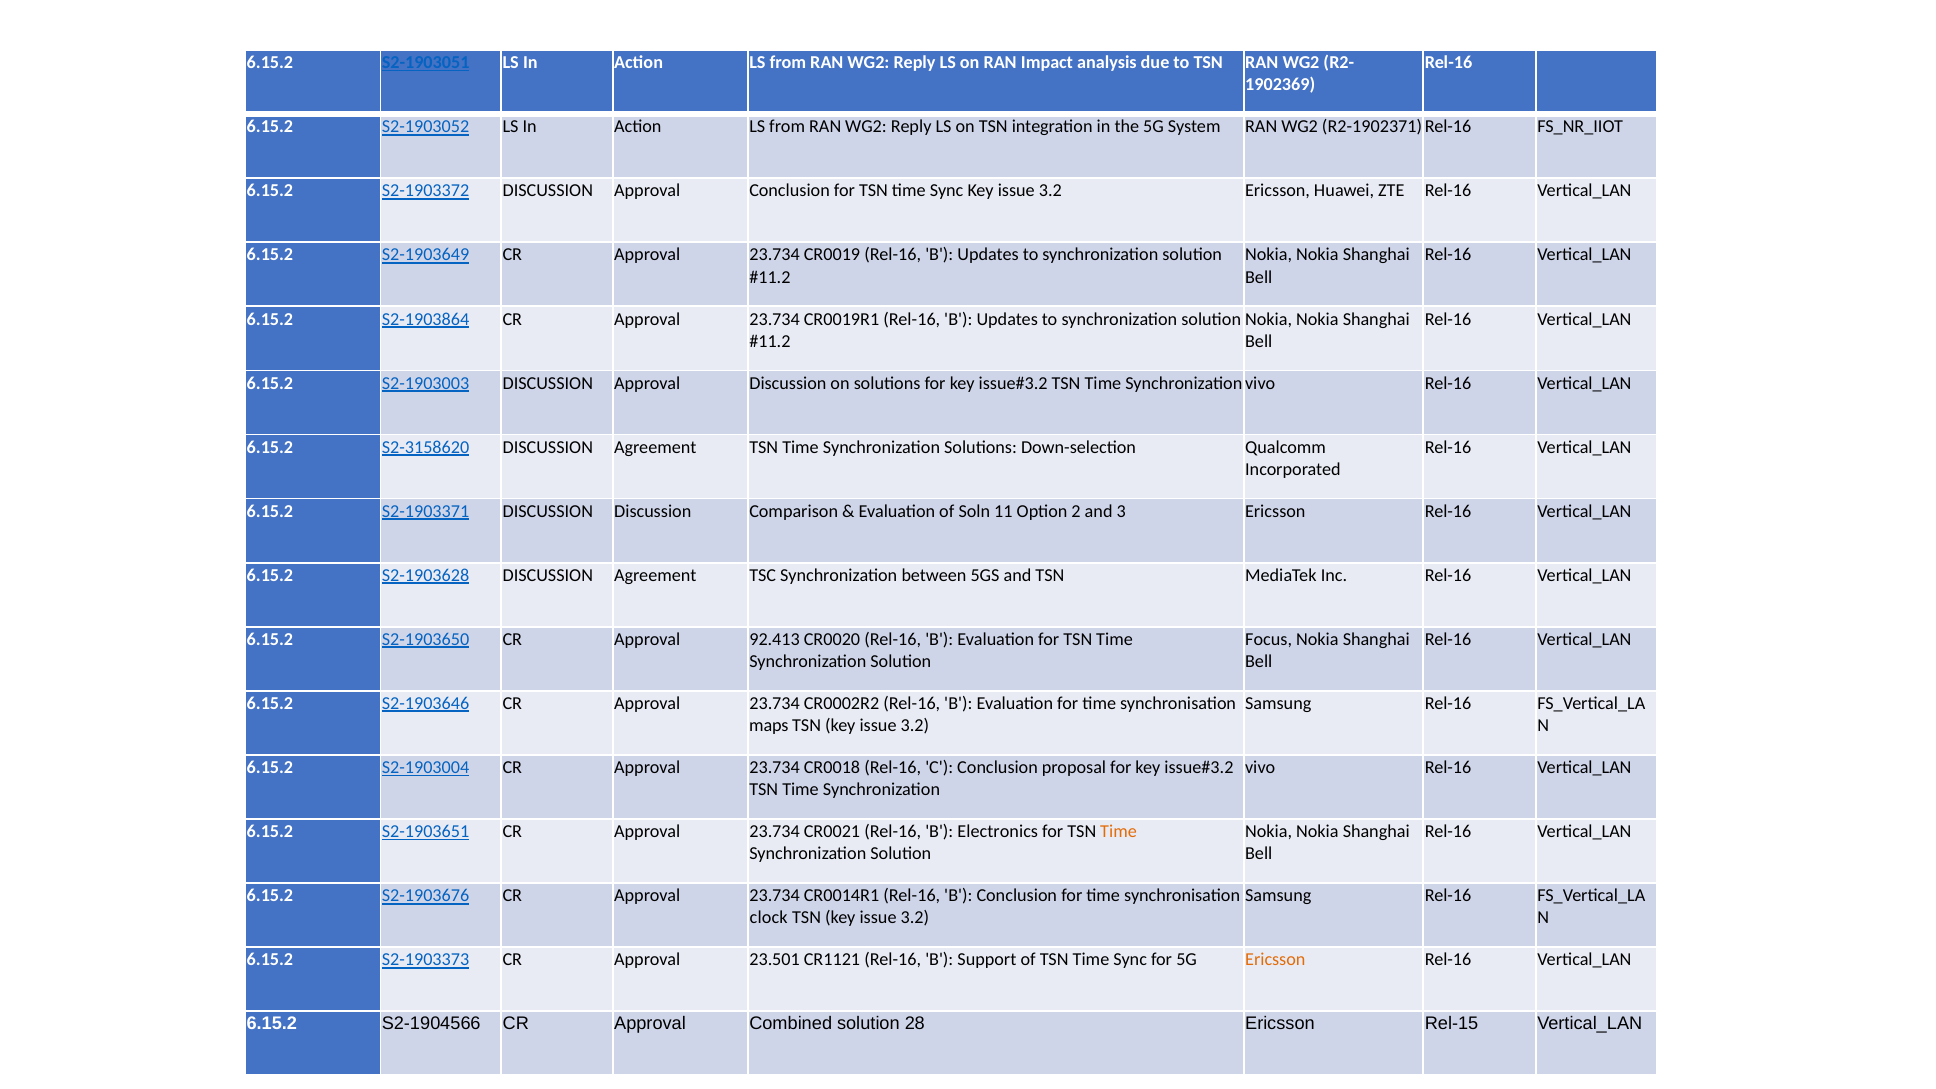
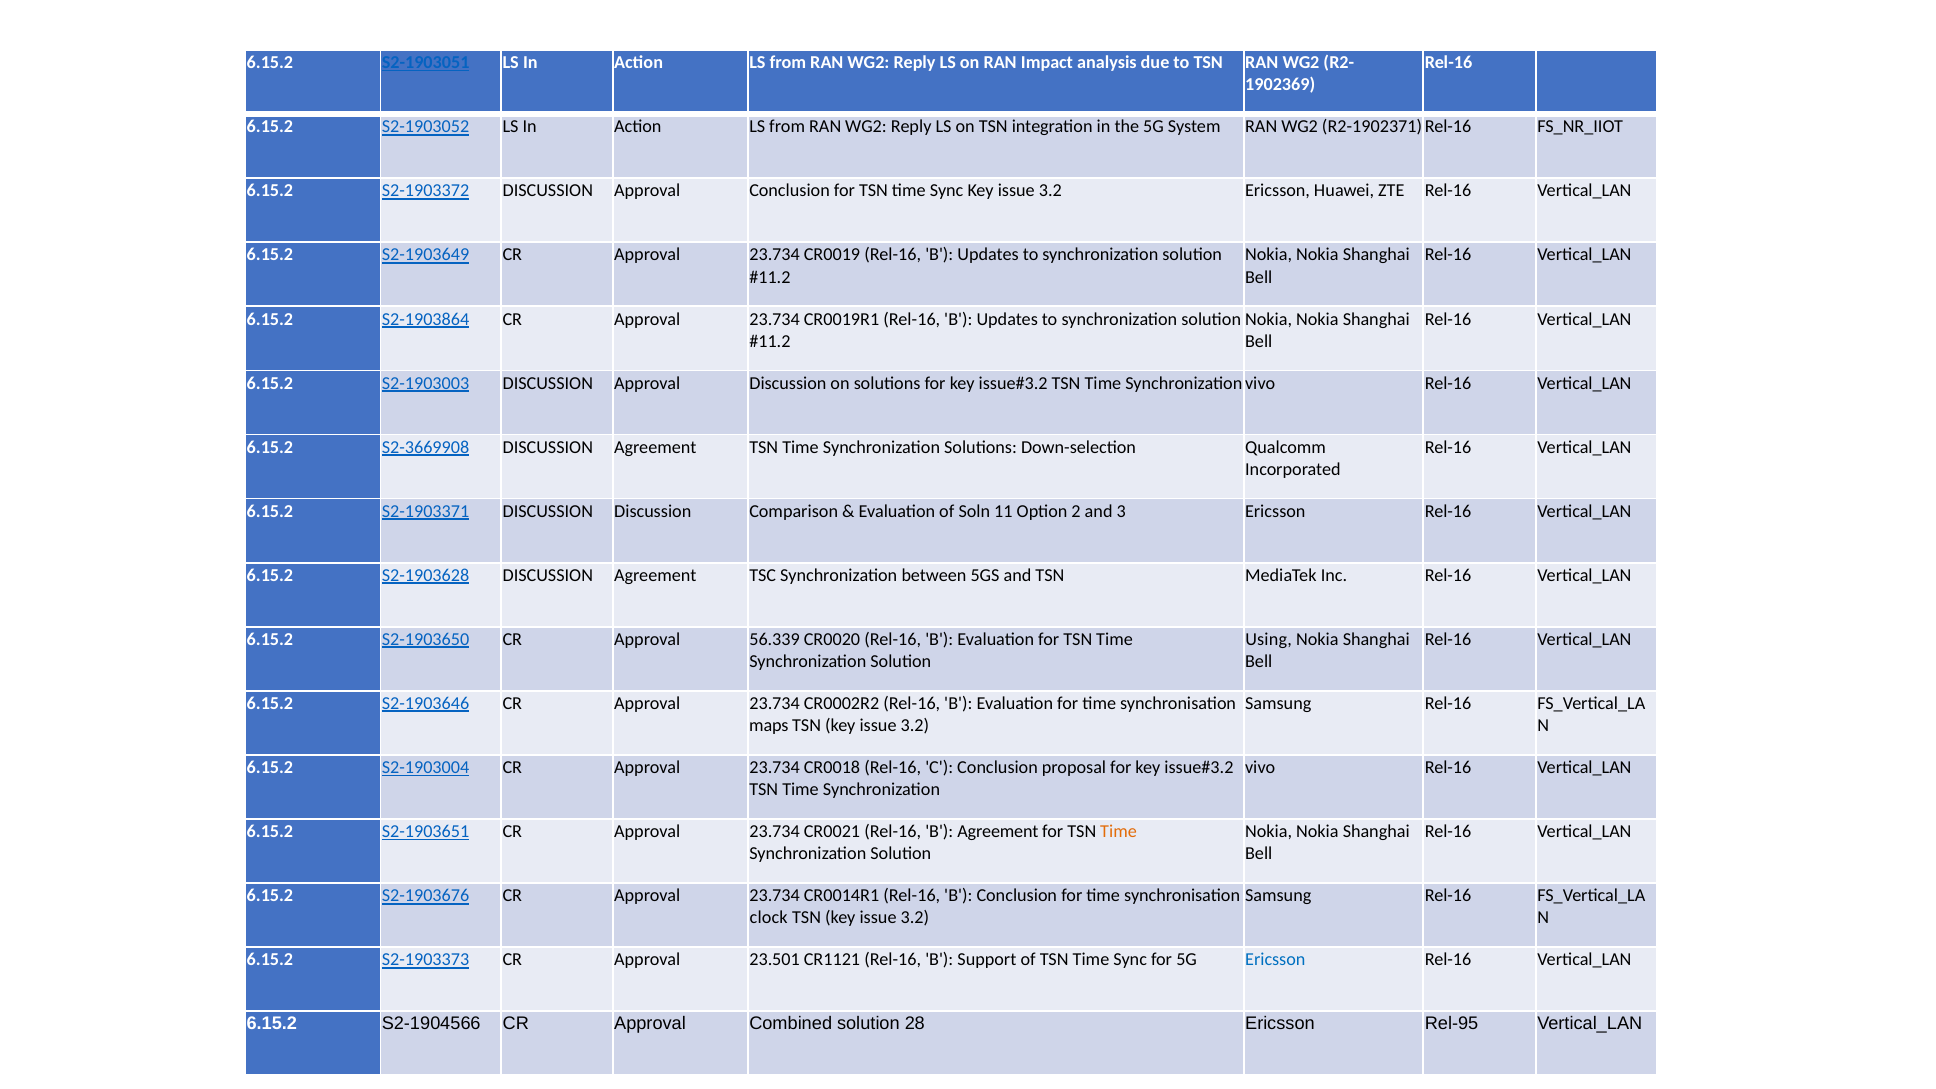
S2-3158620: S2-3158620 -> S2-3669908 (426, 447)
92.413: 92.413 -> 56.339 (775, 639)
Focus: Focus -> Using (1269, 639)
B Electronics: Electronics -> Agreement (998, 832)
Ericsson colour: orange -> blue (1275, 960)
Rel-15: Rel-15 -> Rel-95 (1452, 1023)
